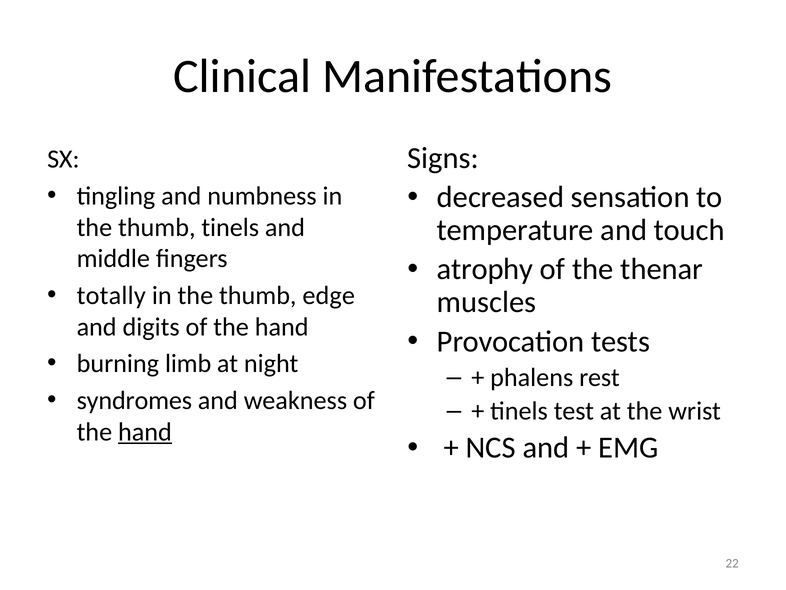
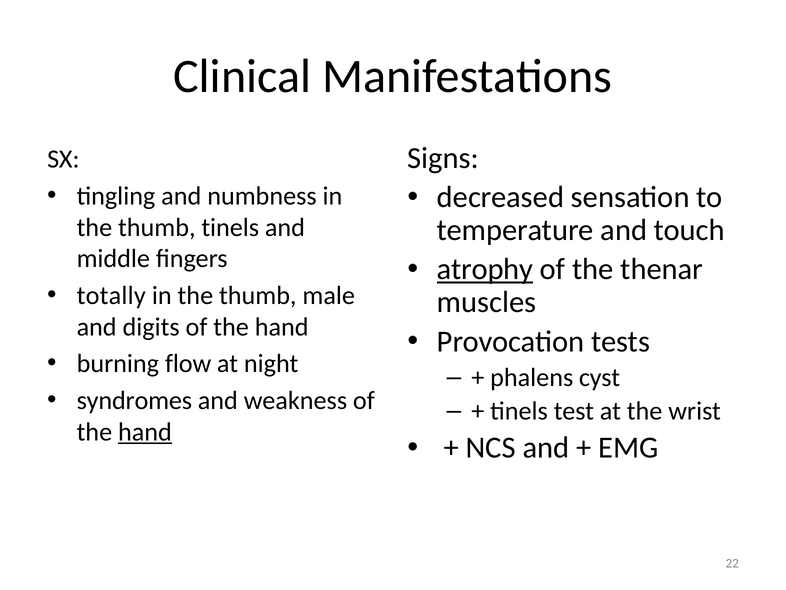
atrophy underline: none -> present (485, 269)
edge: edge -> male (329, 295)
limb: limb -> flow (188, 363)
rest: rest -> cyst (599, 377)
